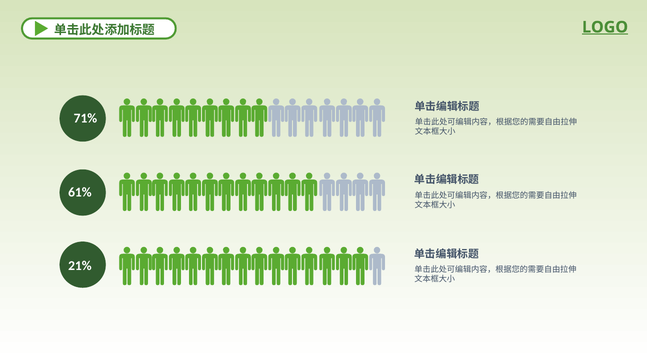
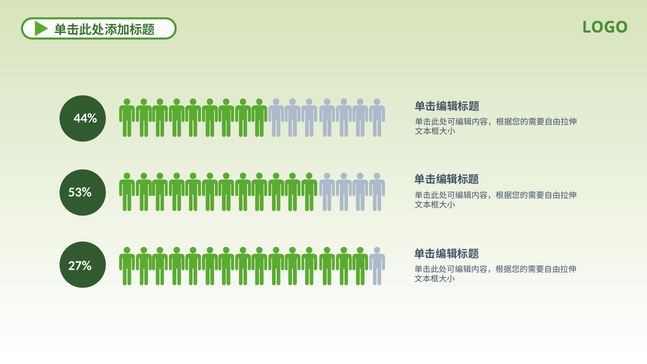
LOGO underline: present -> none (605, 27)
71%: 71% -> 44% (85, 118)
61%: 61% -> 53% (80, 192)
21%: 21% -> 27% (80, 266)
